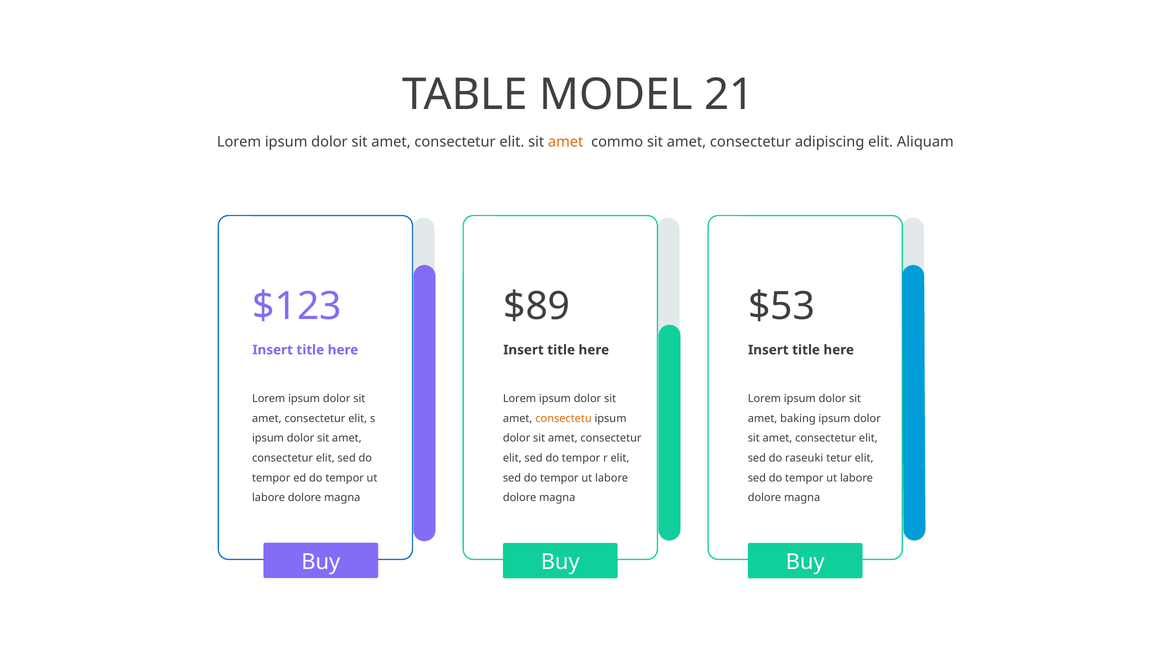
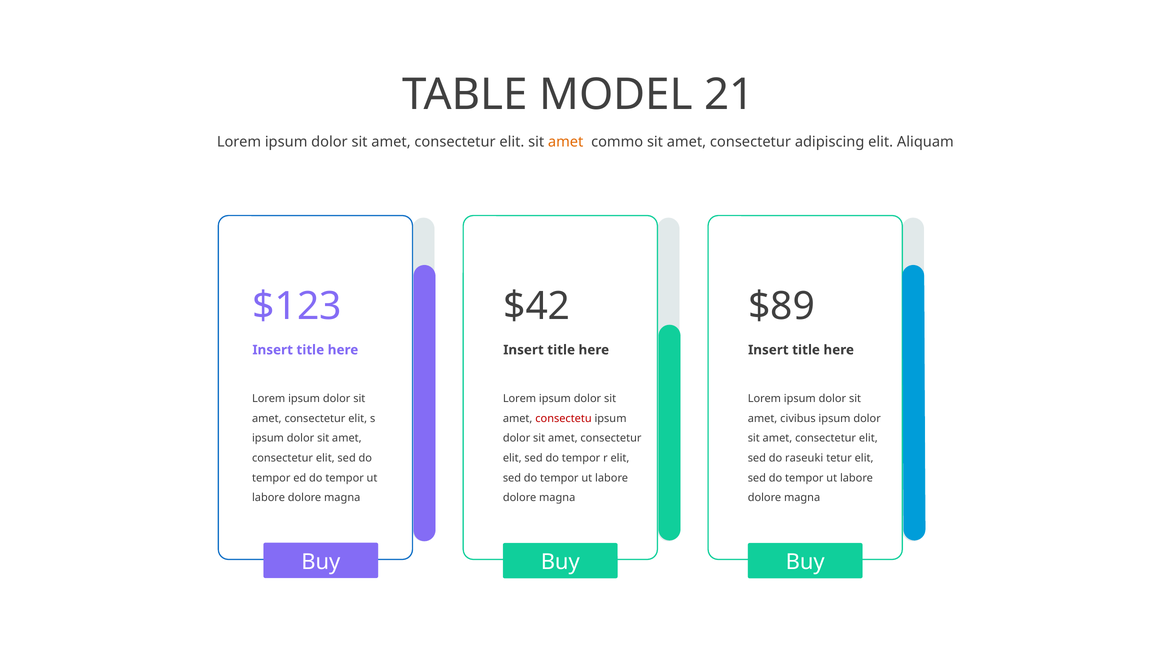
$89: $89 -> $42 (537, 306)
$53: $53 -> $89 (782, 306)
consectetu colour: orange -> red (564, 419)
baking: baking -> civibus (798, 419)
